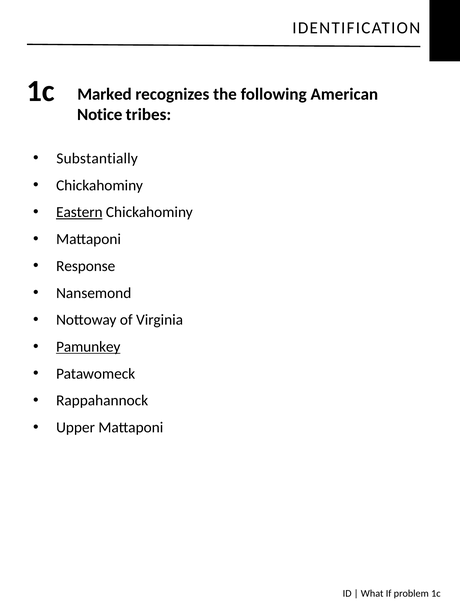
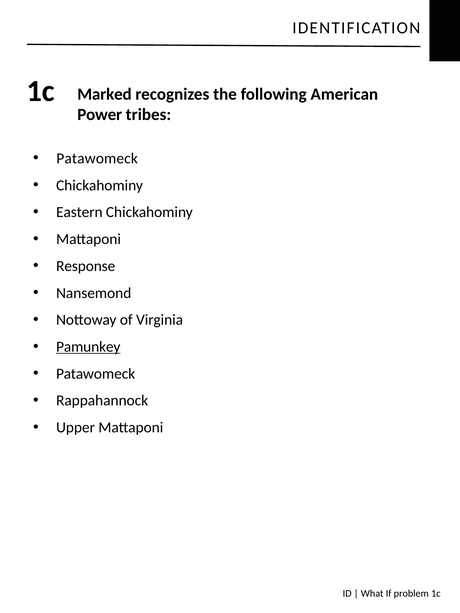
Notice: Notice -> Power (100, 115)
Substantially: Substantially -> Patawomeck (97, 158)
Eastern underline: present -> none (79, 212)
